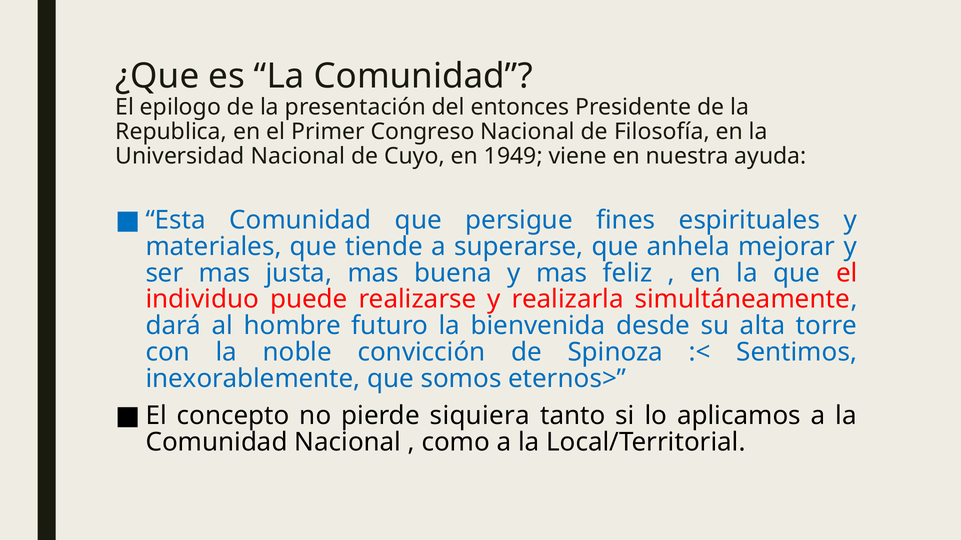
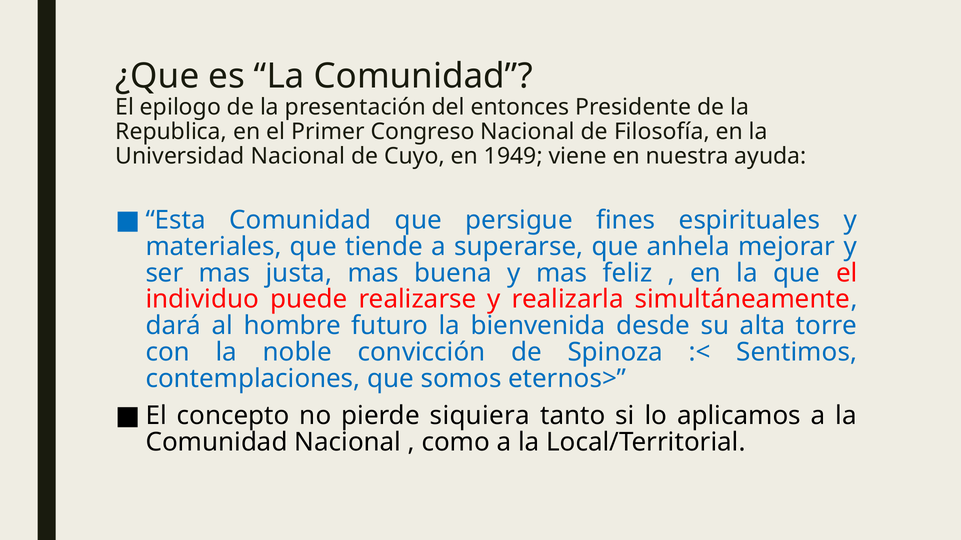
inexorablemente: inexorablemente -> contemplaciones (253, 379)
